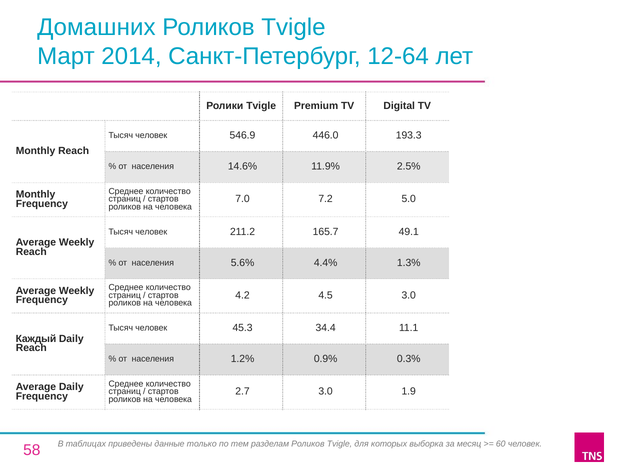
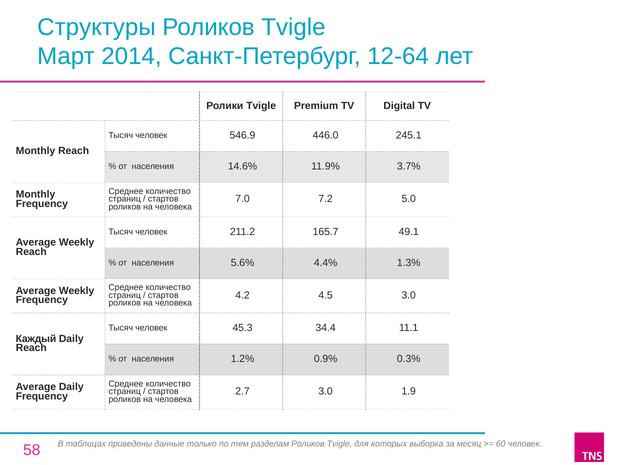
Домашних: Домашних -> Структуры (96, 27)
193.3: 193.3 -> 245.1 (409, 135)
2.5%: 2.5% -> 3.7% (409, 166)
